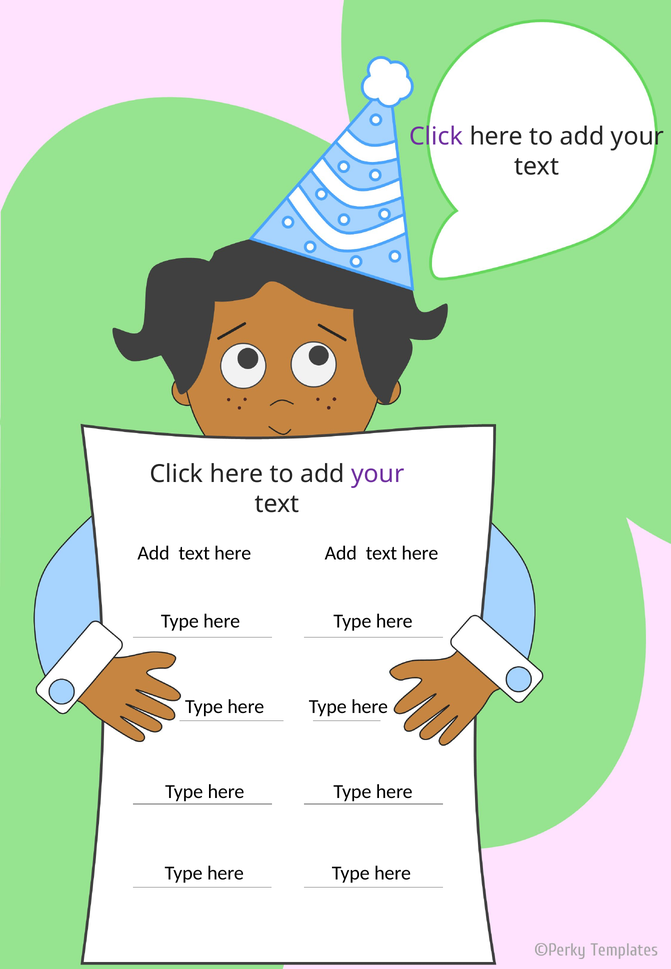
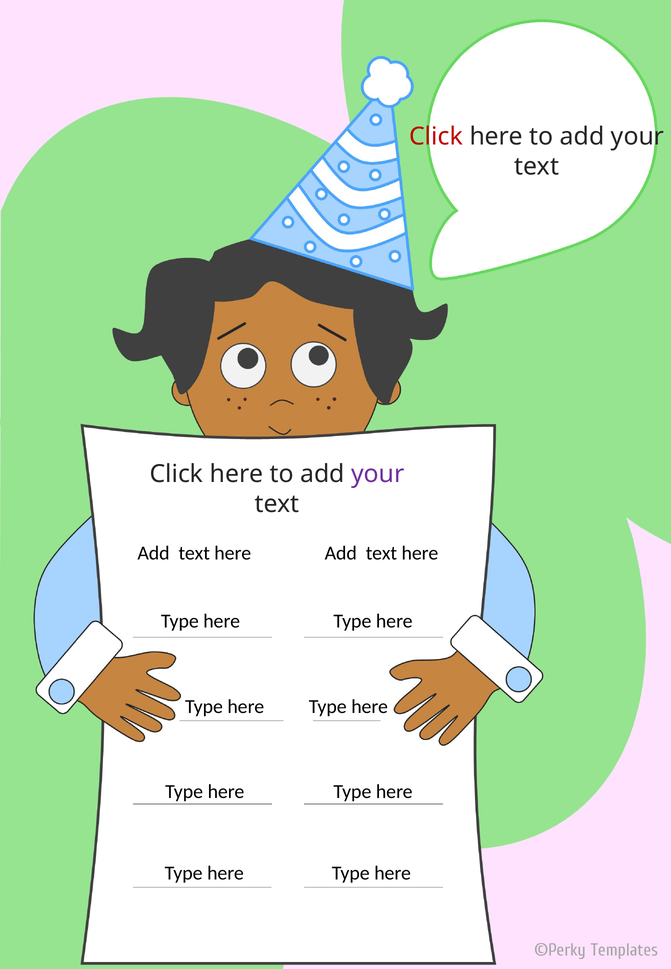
Click colour: purple -> red (436, 137)
